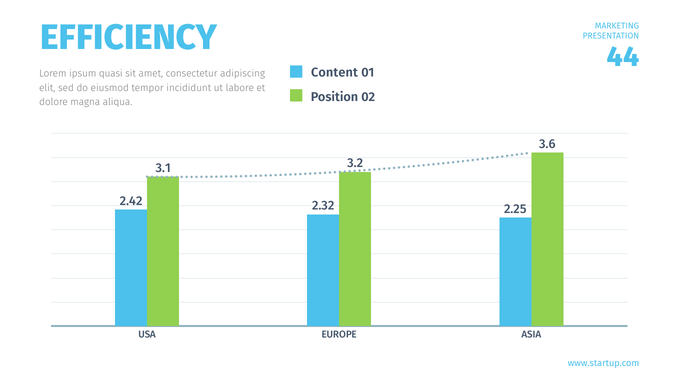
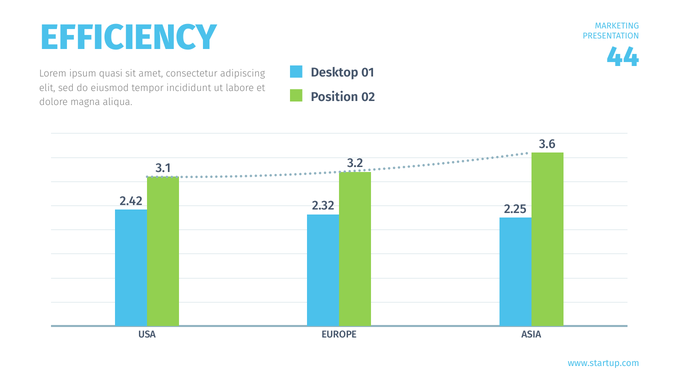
Content: Content -> Desktop (335, 73)
